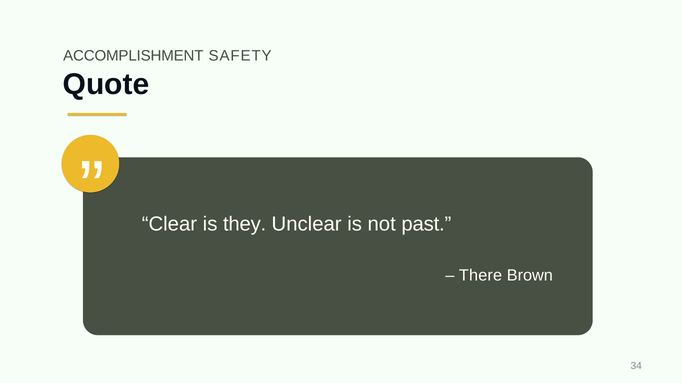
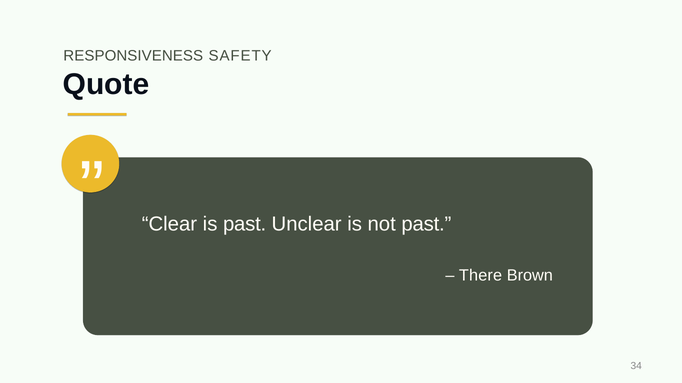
ACCOMPLISHMENT: ACCOMPLISHMENT -> RESPONSIVENESS (133, 56)
is they: they -> past (245, 224)
